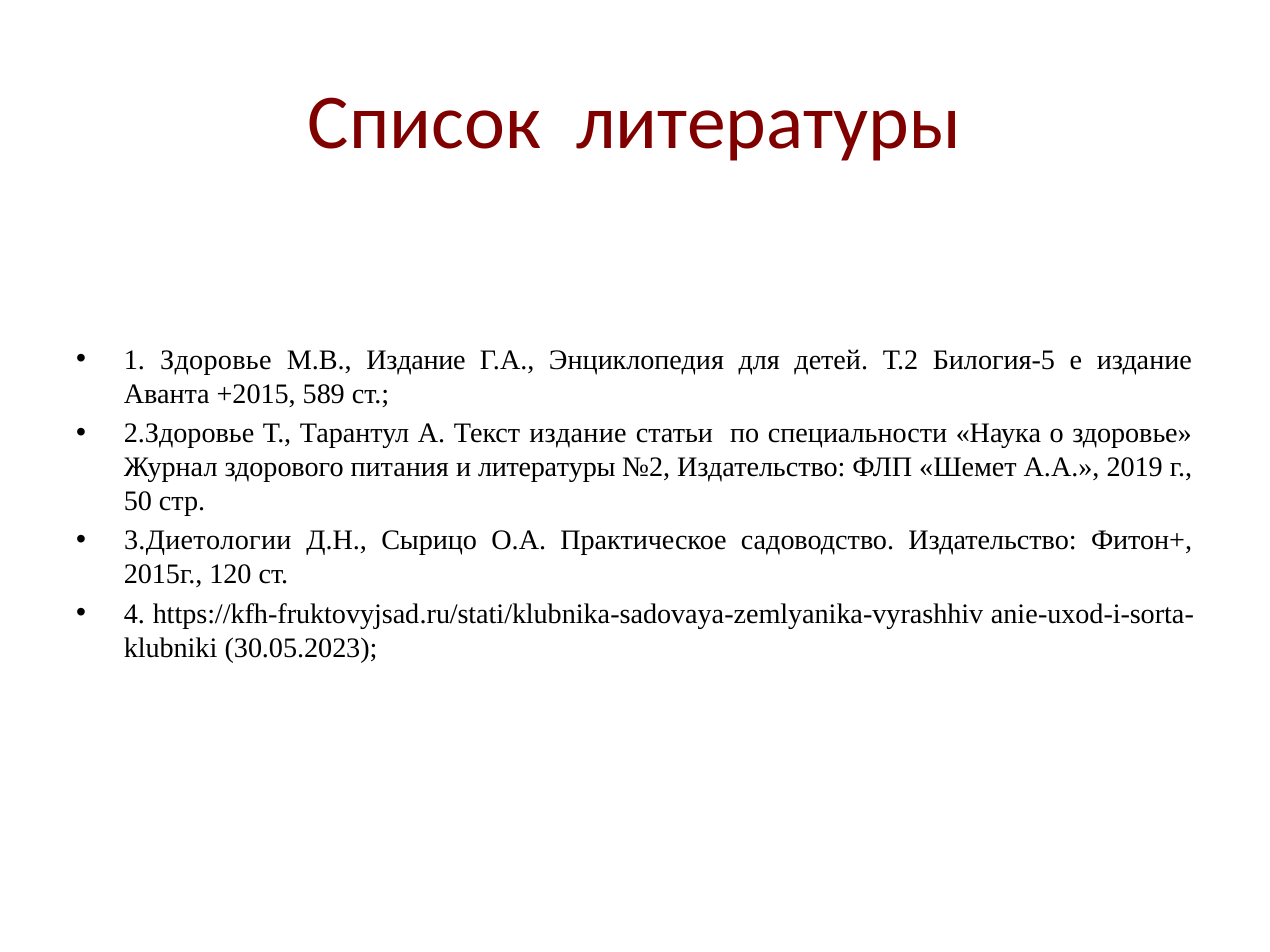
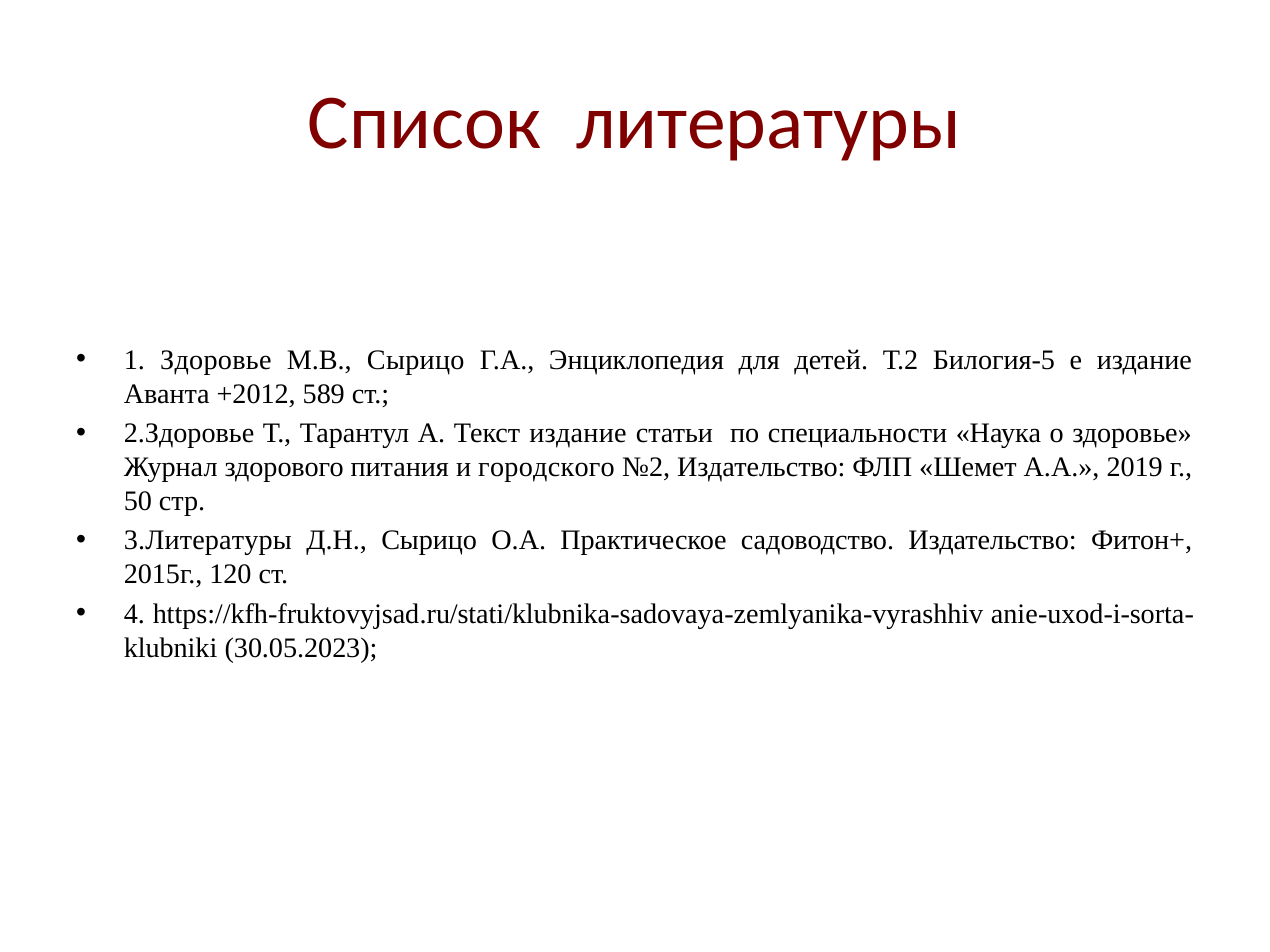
М.В Издание: Издание -> Сырицо (416, 360)
+2015: +2015 -> +2012 (256, 394)
и литературы: литературы -> городского (547, 468)
3.Диетологии: 3.Диетологии -> 3.Литературы (208, 541)
